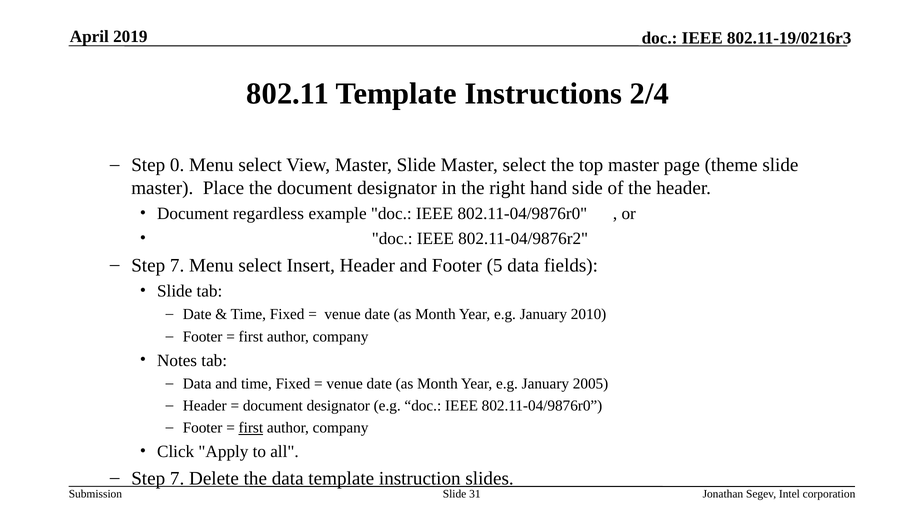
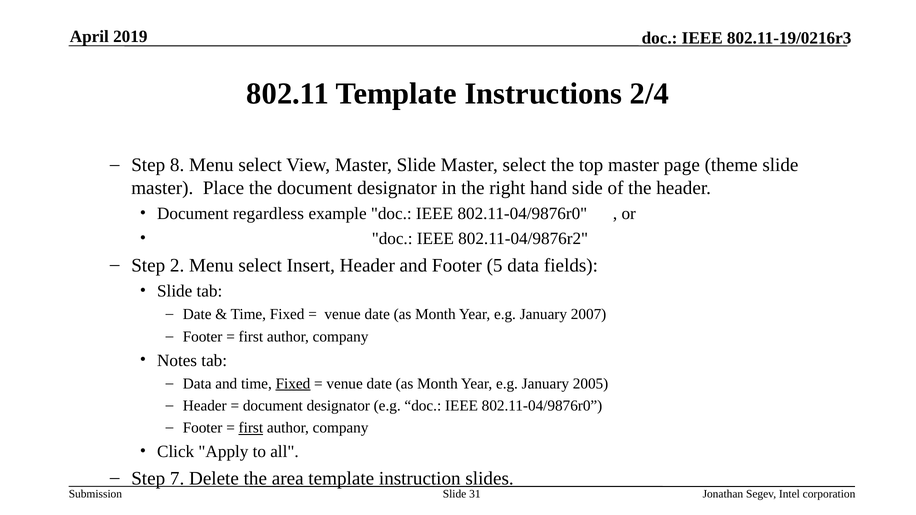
0: 0 -> 8 (177, 165)
7: 7 -> 2 (177, 265)
2010: 2010 -> 2007 (589, 315)
Fixed underline: none -> present (293, 384)
the data: data -> area (288, 479)
